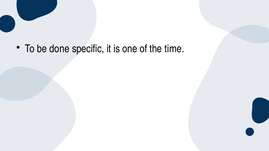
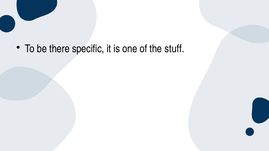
done: done -> there (59, 49)
time: time -> stuff (174, 49)
